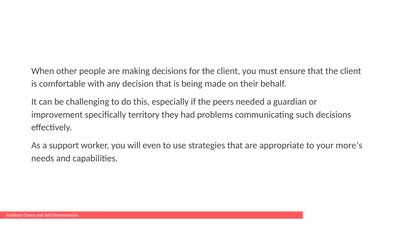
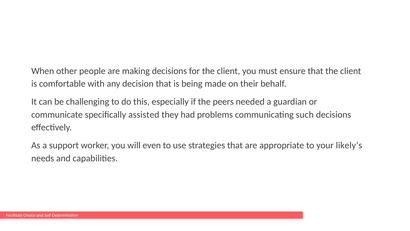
improvement: improvement -> communicate (57, 114)
territory: territory -> assisted (144, 114)
more’s: more’s -> likely’s (349, 145)
